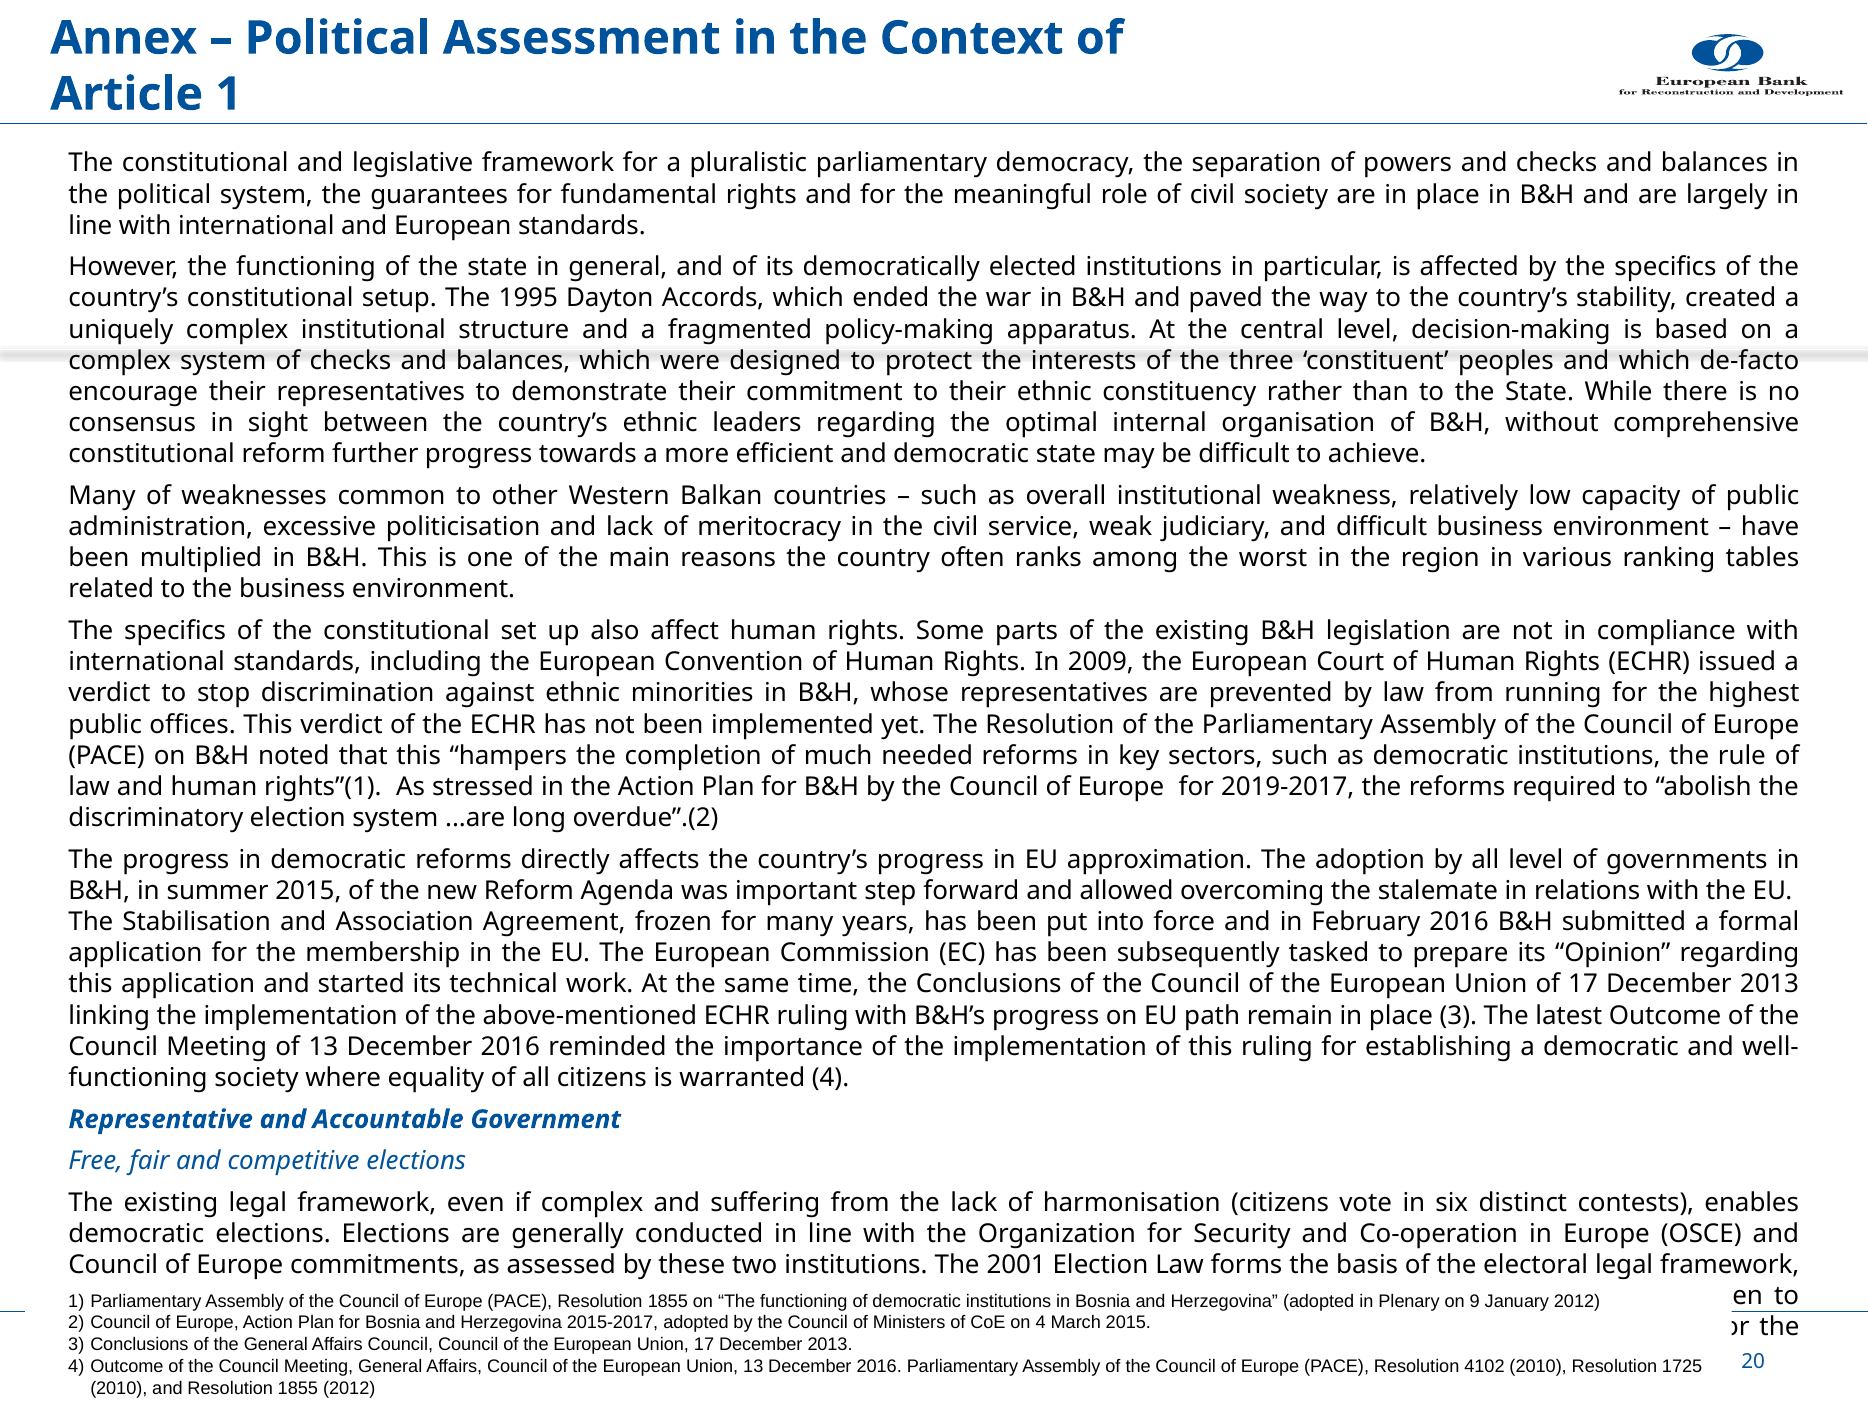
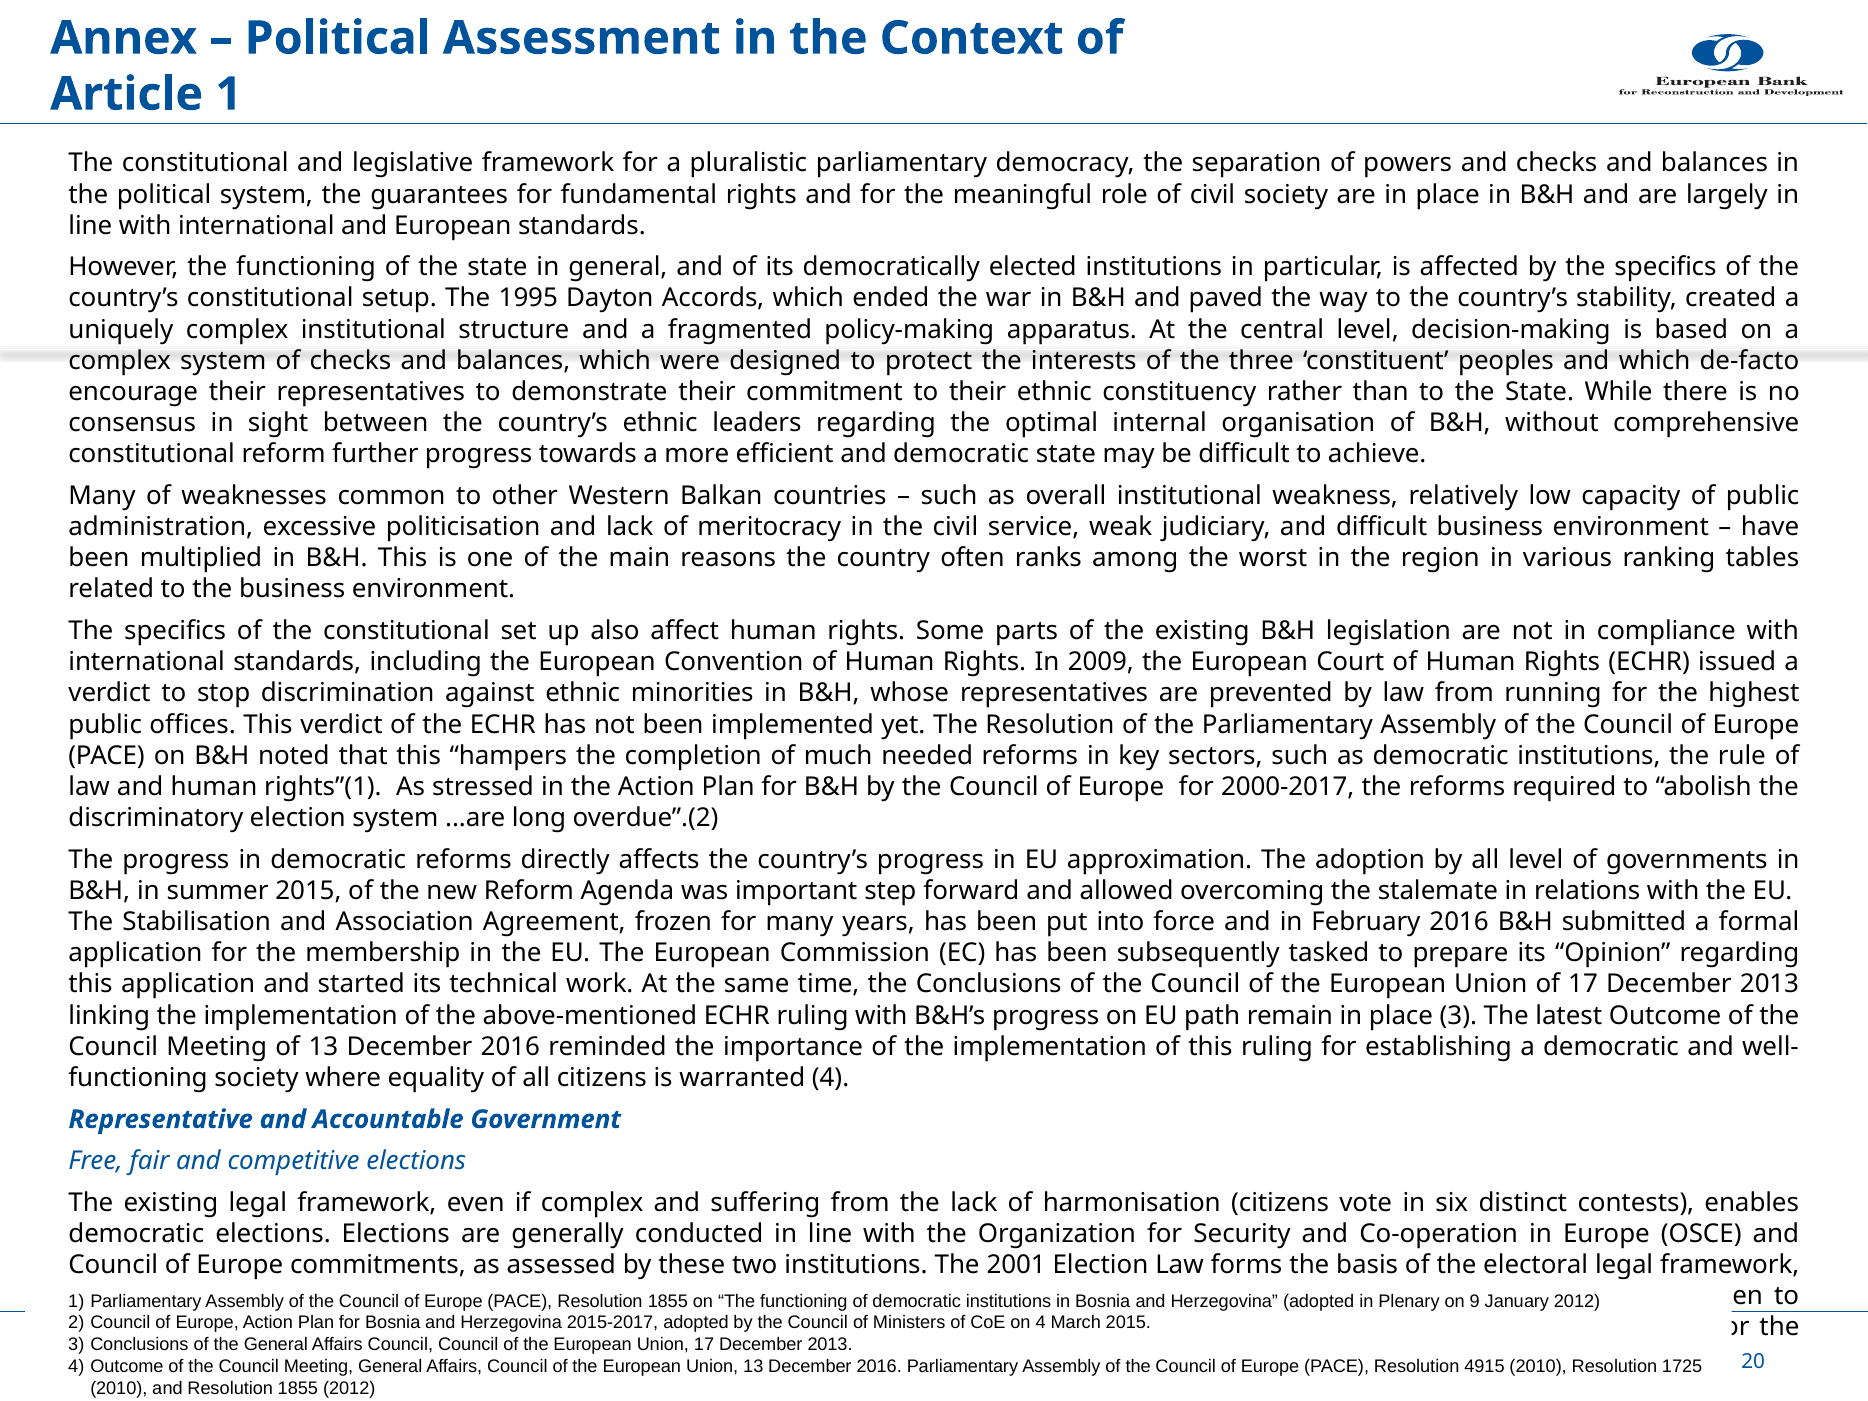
2019-2017: 2019-2017 -> 2000-2017 (1288, 787)
4102: 4102 -> 4915 (1484, 1366)
